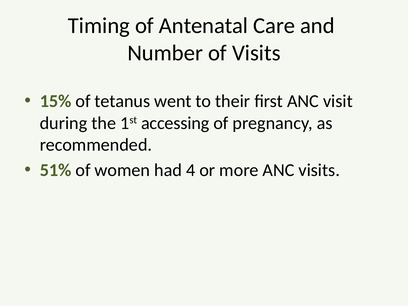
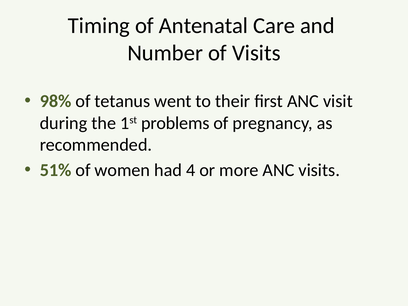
15%: 15% -> 98% (56, 101)
accessing: accessing -> problems (175, 123)
